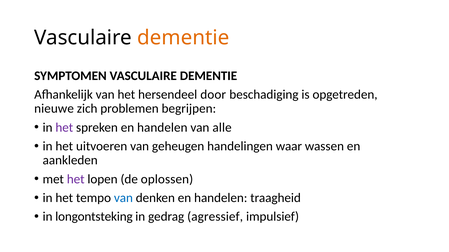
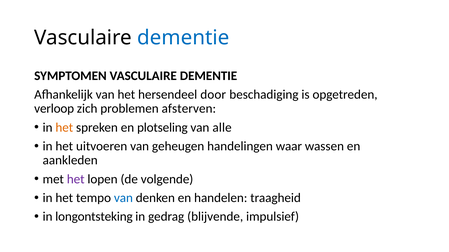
dementie colour: orange -> blue (183, 38)
nieuwe: nieuwe -> verloop (54, 109)
begrijpen: begrijpen -> afsterven (189, 109)
het colour: purple -> orange (64, 128)
spreken en handelen: handelen -> plotseling (162, 128)
oplossen: oplossen -> volgende (167, 180)
agressief: agressief -> blijvende (215, 217)
